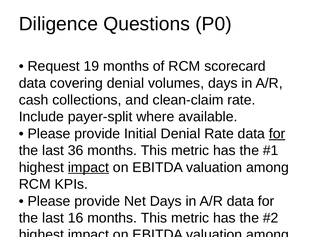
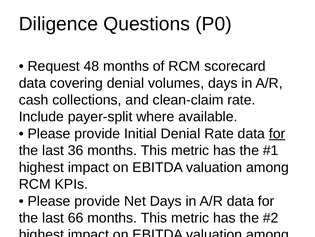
19: 19 -> 48 (91, 66)
impact underline: present -> none (88, 167)
16: 16 -> 66 (76, 217)
